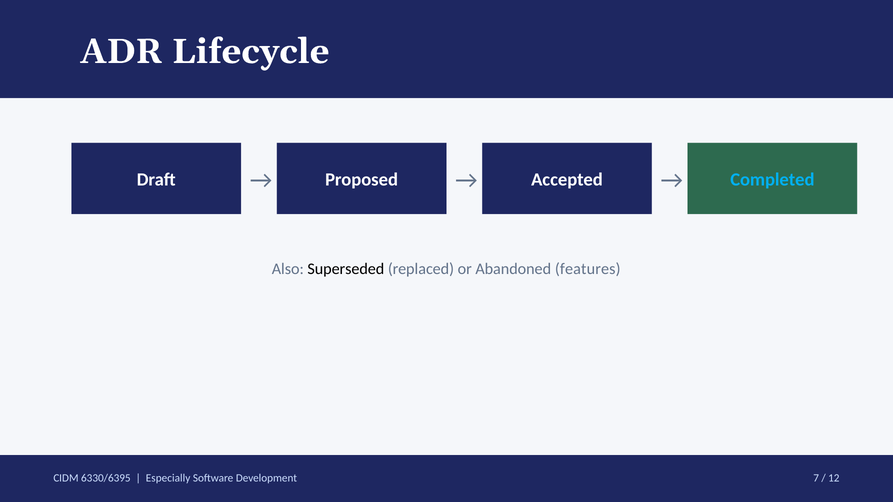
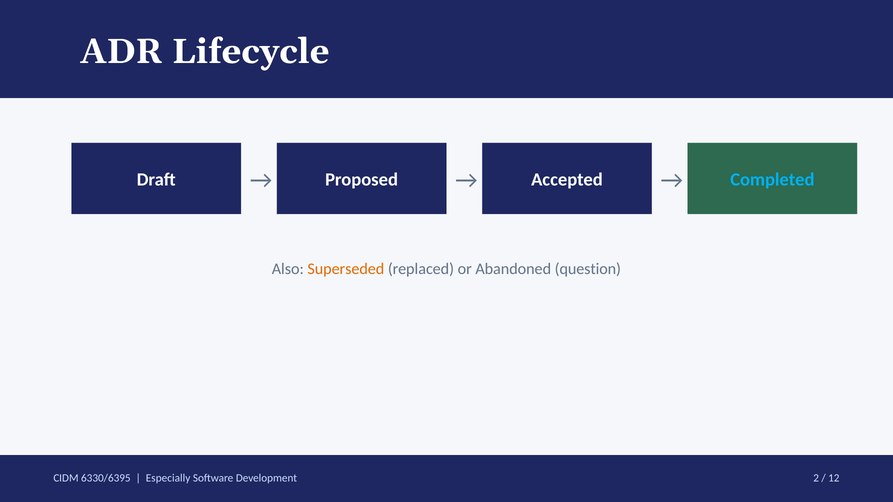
Superseded colour: black -> orange (346, 269)
features: features -> question (588, 269)
7: 7 -> 2 (816, 478)
